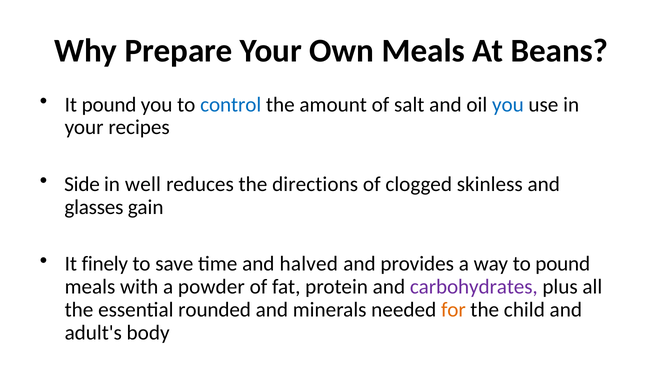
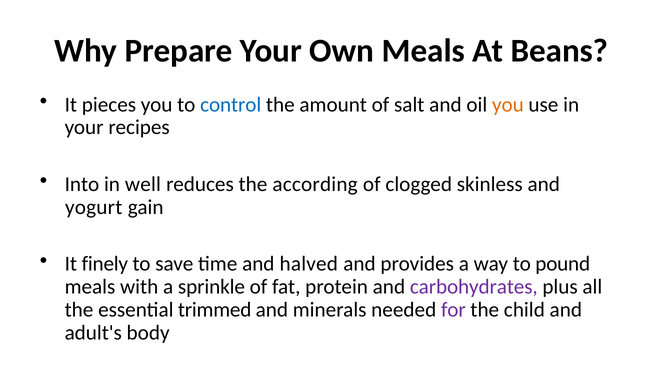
It pound: pound -> pieces (109, 105)
you colour: blue -> orange (508, 105)
Side: Side -> Into (82, 184)
directions: directions -> according (315, 184)
glasses: glasses -> yogurt (94, 207)
powder: powder -> sprinkle (211, 287)
rounded: rounded -> trimmed (215, 310)
for colour: orange -> purple (453, 310)
